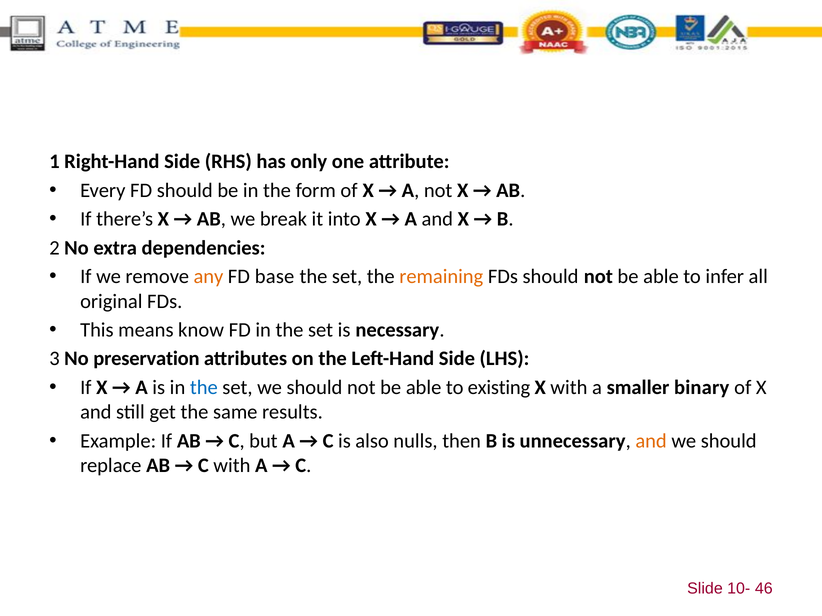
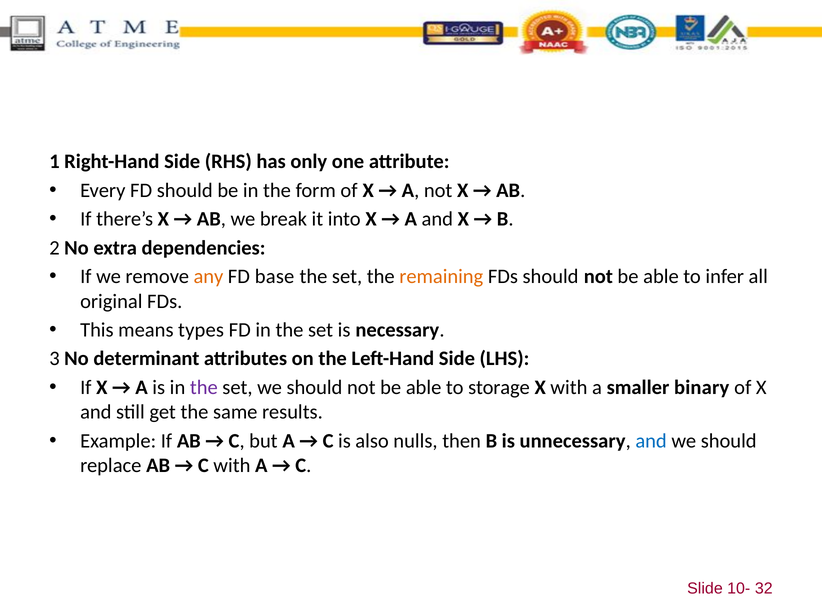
know: know -> types (201, 330)
preservation: preservation -> determinant (146, 359)
the colour: blue -> purple (204, 388)
existing: existing -> storage (499, 388)
and colour: orange -> blue (651, 441)
46: 46 -> 32 (764, 589)
